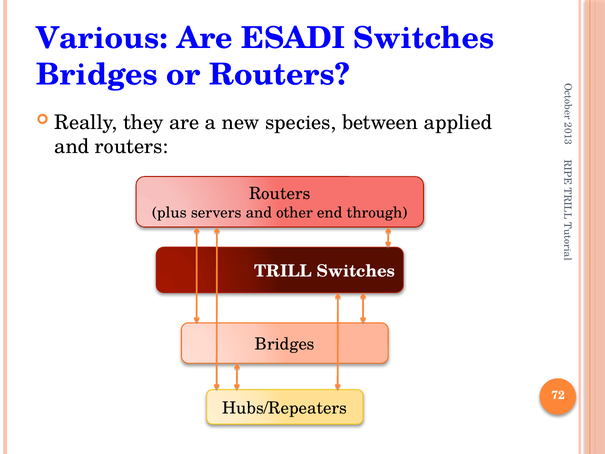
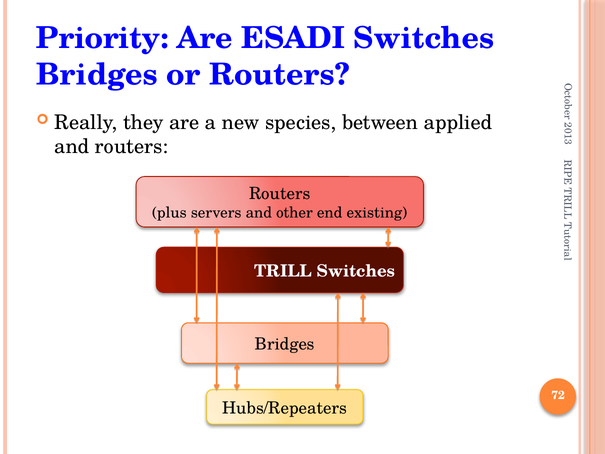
Various: Various -> Priority (102, 38)
through: through -> existing (377, 213)
